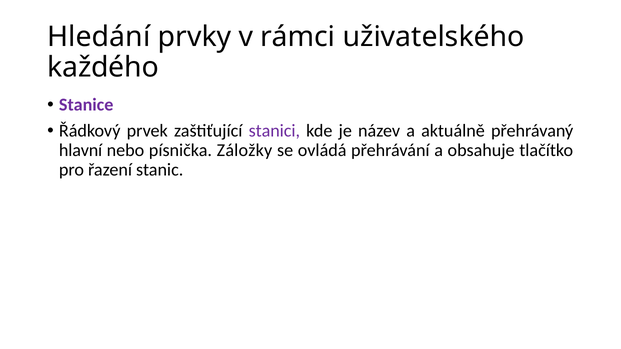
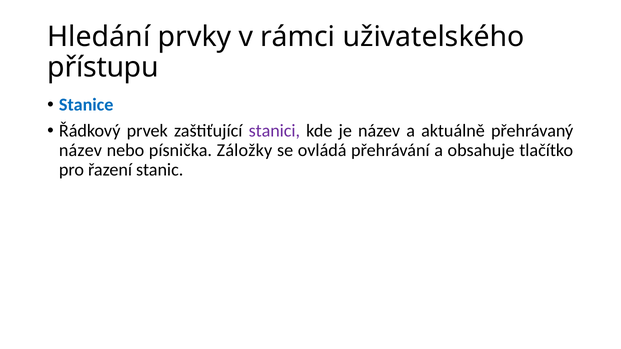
každého: každého -> přístupu (103, 68)
Stanice colour: purple -> blue (86, 105)
hlavní: hlavní -> název (80, 151)
